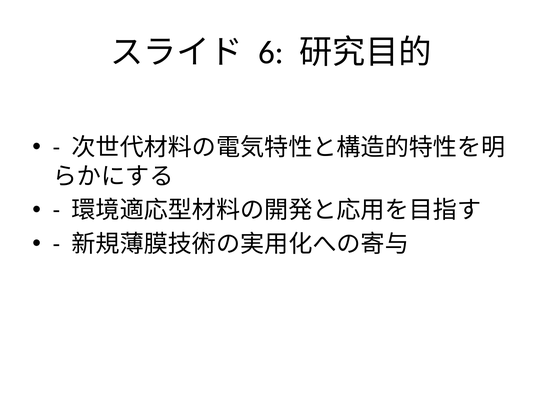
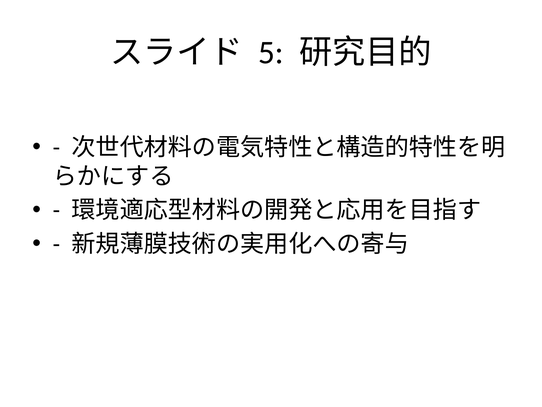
6: 6 -> 5 (271, 52)
